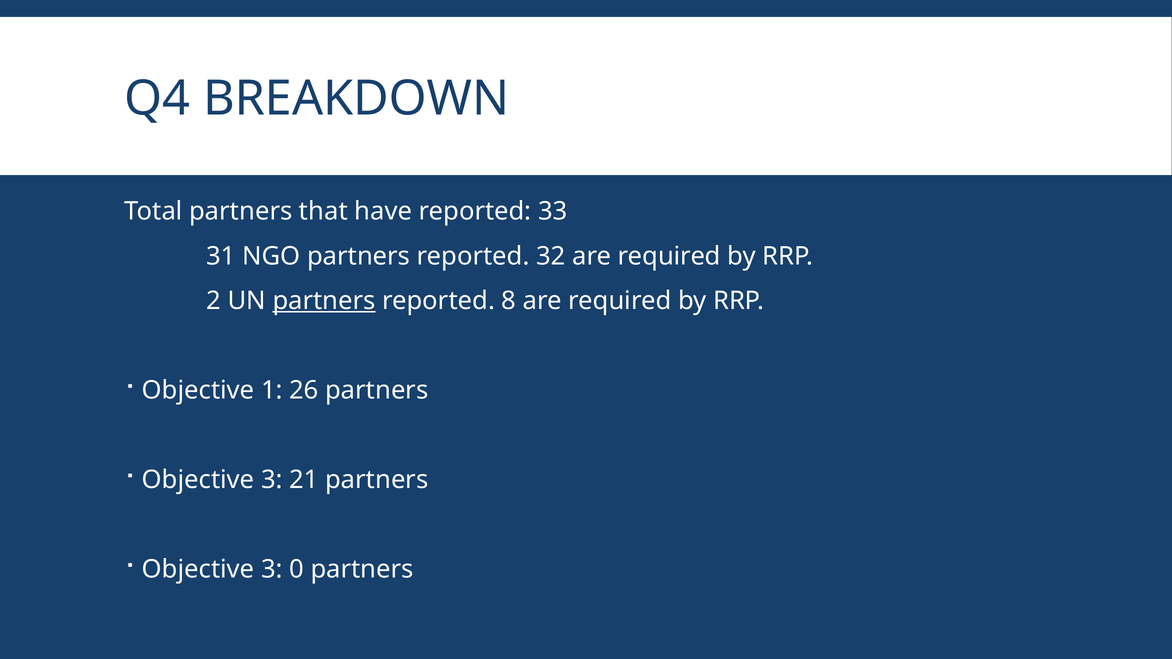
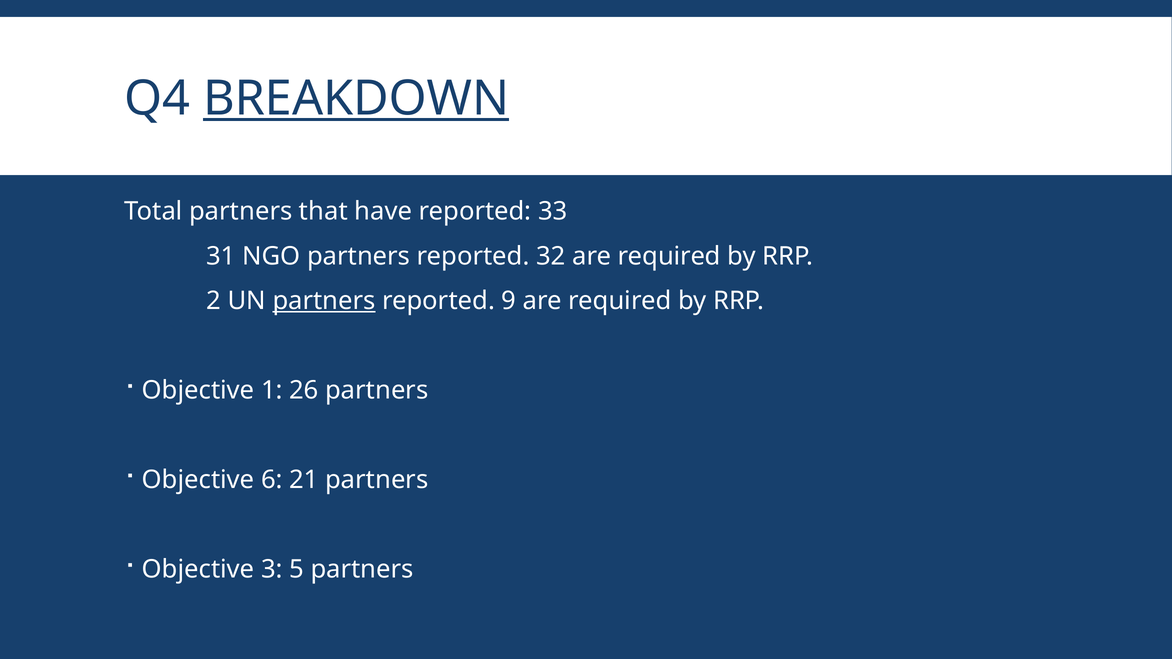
BREAKDOWN underline: none -> present (356, 99)
8: 8 -> 9 (509, 301)
3: 3 -> 6 (272, 480)
0: 0 -> 5 (297, 570)
